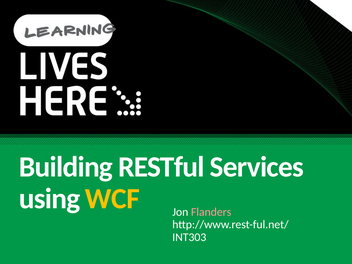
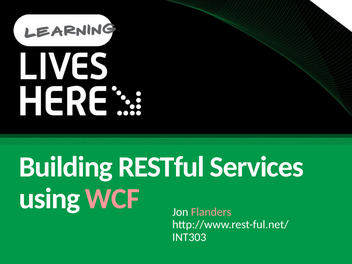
WCF colour: yellow -> pink (112, 199)
